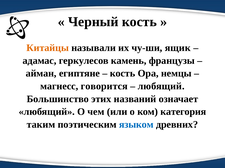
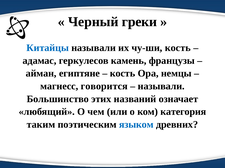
Черный кость: кость -> греки (139, 22)
Китайцы colour: orange -> blue (48, 48)
чу-ши ящик: ящик -> кость (178, 48)
любящий: любящий -> называли (161, 87)
